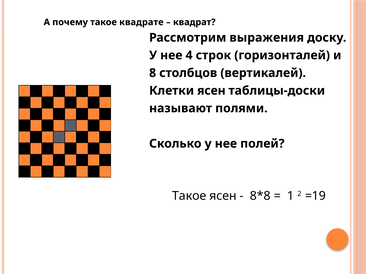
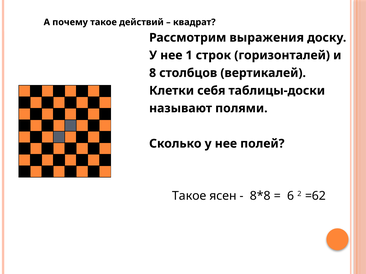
квадрате: квадрате -> действий (141, 22)
4: 4 -> 1 (189, 55)
Клетки ясен: ясен -> себя (211, 91)
1: 1 -> 6 (291, 196)
=19: =19 -> =62 (315, 196)
